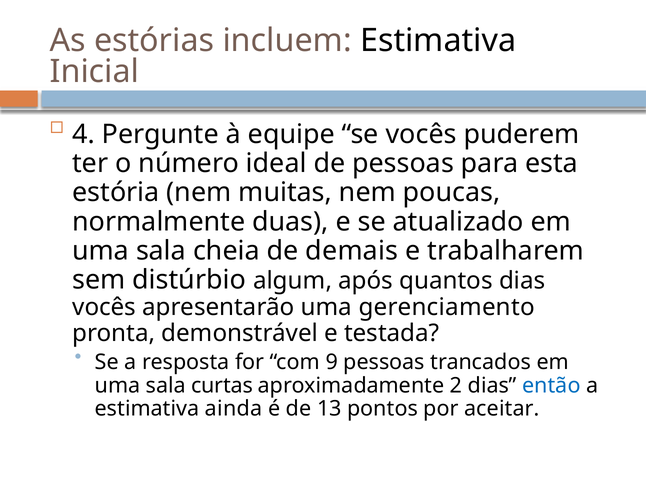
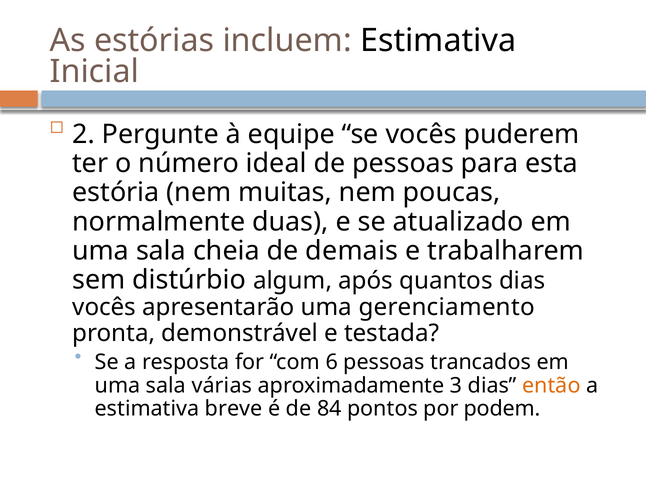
4: 4 -> 2 (84, 134)
9: 9 -> 6 (332, 362)
curtas: curtas -> várias (222, 385)
2: 2 -> 3 (456, 385)
então colour: blue -> orange (551, 385)
ainda: ainda -> breve (234, 408)
13: 13 -> 84 (329, 408)
aceitar: aceitar -> podem (502, 408)
